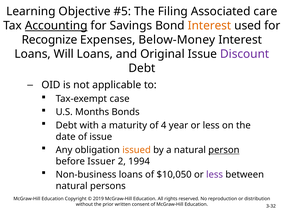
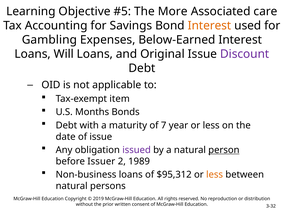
Filing: Filing -> More (173, 11)
Accounting underline: present -> none (56, 26)
Recognize: Recognize -> Gambling (49, 40)
Below-Money: Below-Money -> Below-Earned (177, 40)
case: case -> item (120, 99)
4: 4 -> 7 (164, 125)
issued colour: orange -> purple (137, 150)
1994: 1994 -> 1989 (139, 161)
$10,050: $10,050 -> $95,312 (174, 175)
less colour: purple -> orange (215, 175)
